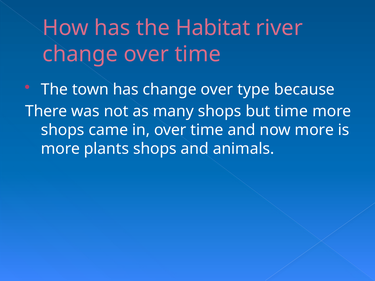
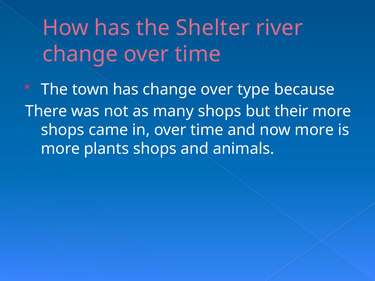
Habitat: Habitat -> Shelter (213, 28)
but time: time -> their (291, 111)
